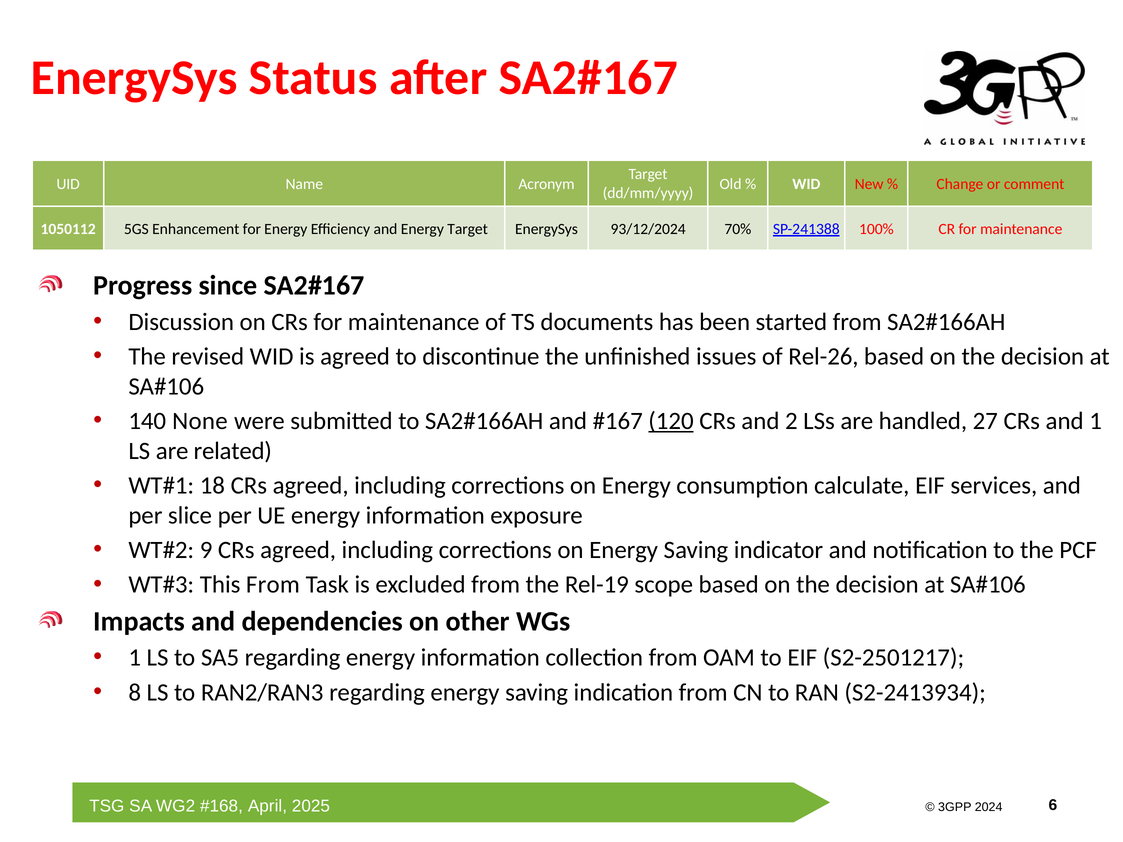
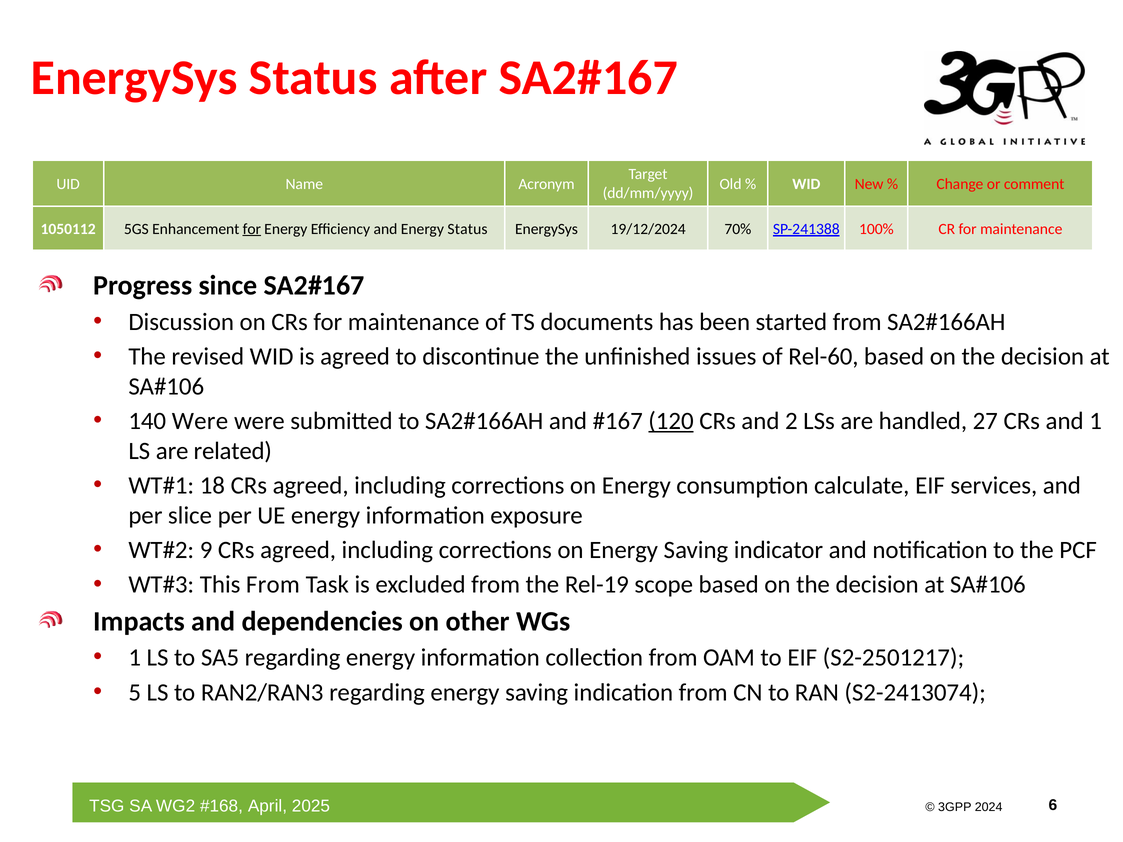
for underline: none -> present (252, 229)
Energy Target: Target -> Status (468, 229)
93/12/2024: 93/12/2024 -> 19/12/2024 (648, 229)
Rel-26: Rel-26 -> Rel-60 (823, 357)
140 None: None -> Were (200, 421)
8: 8 -> 5 (135, 693)
S2-2413934: S2-2413934 -> S2-2413074 (915, 693)
